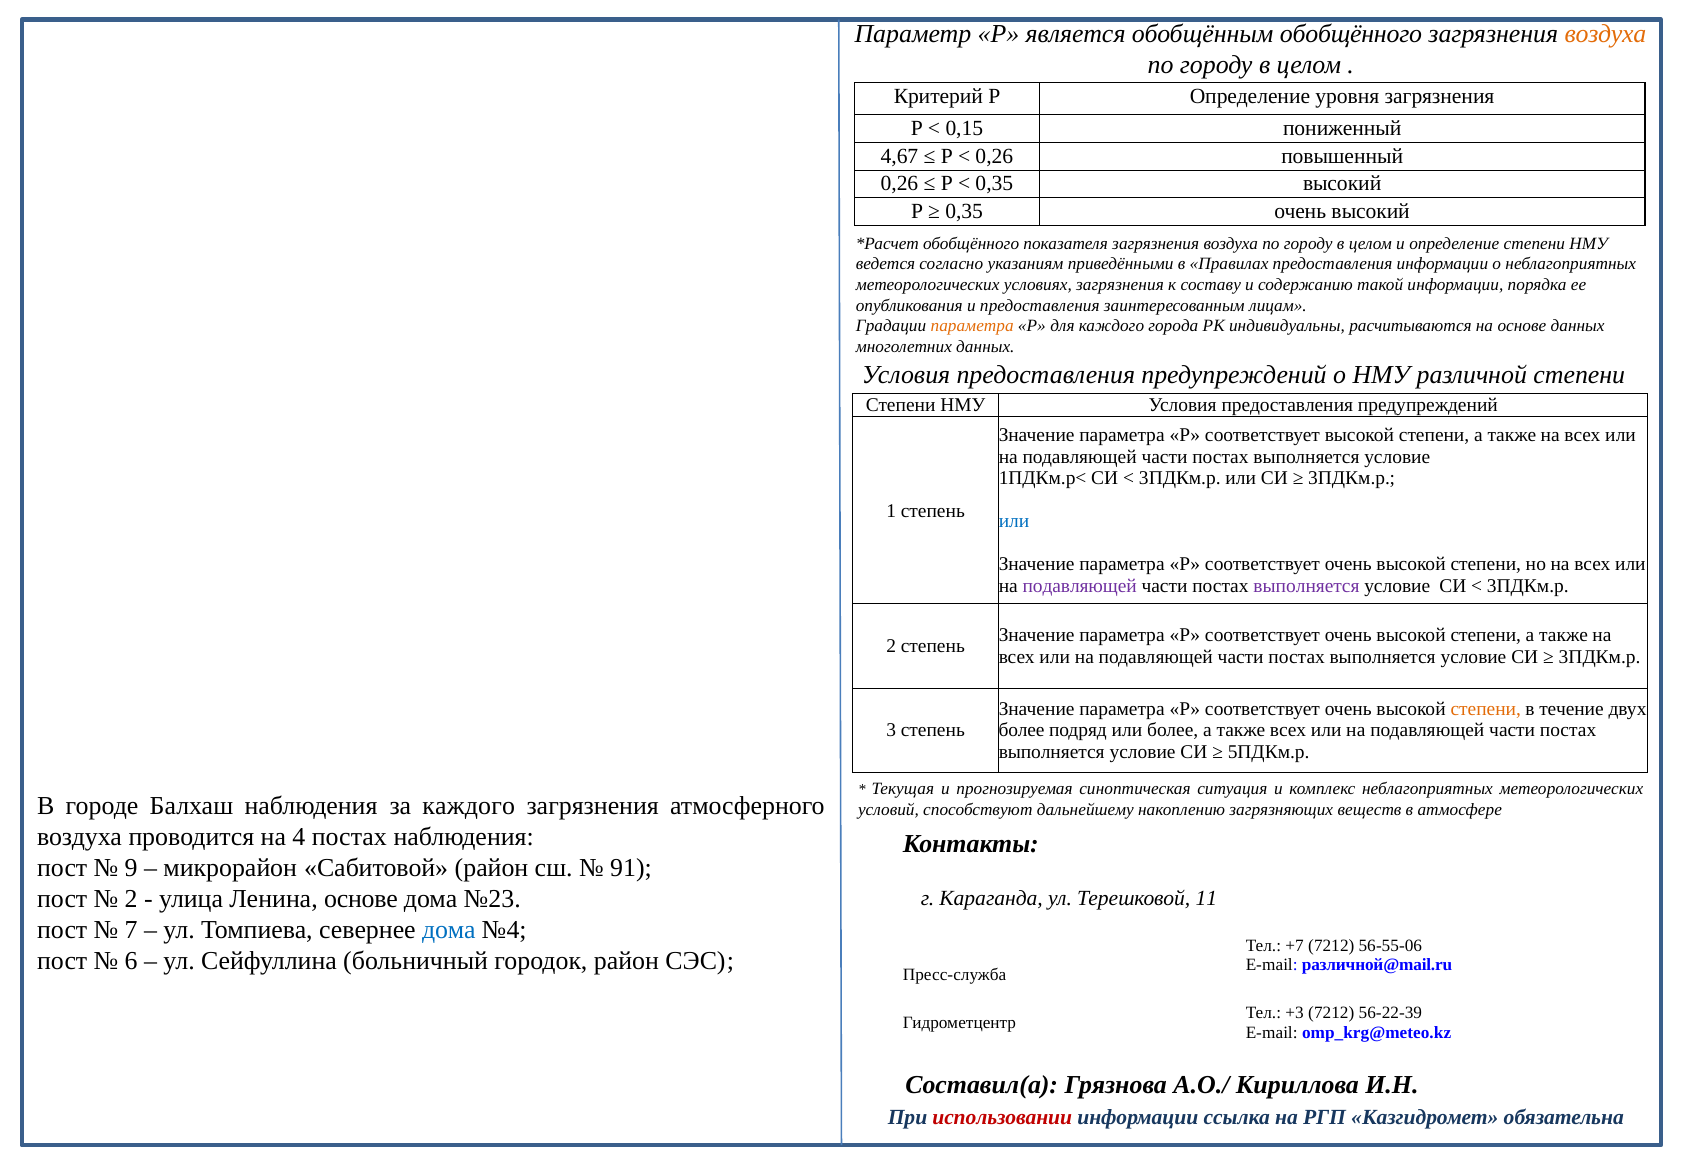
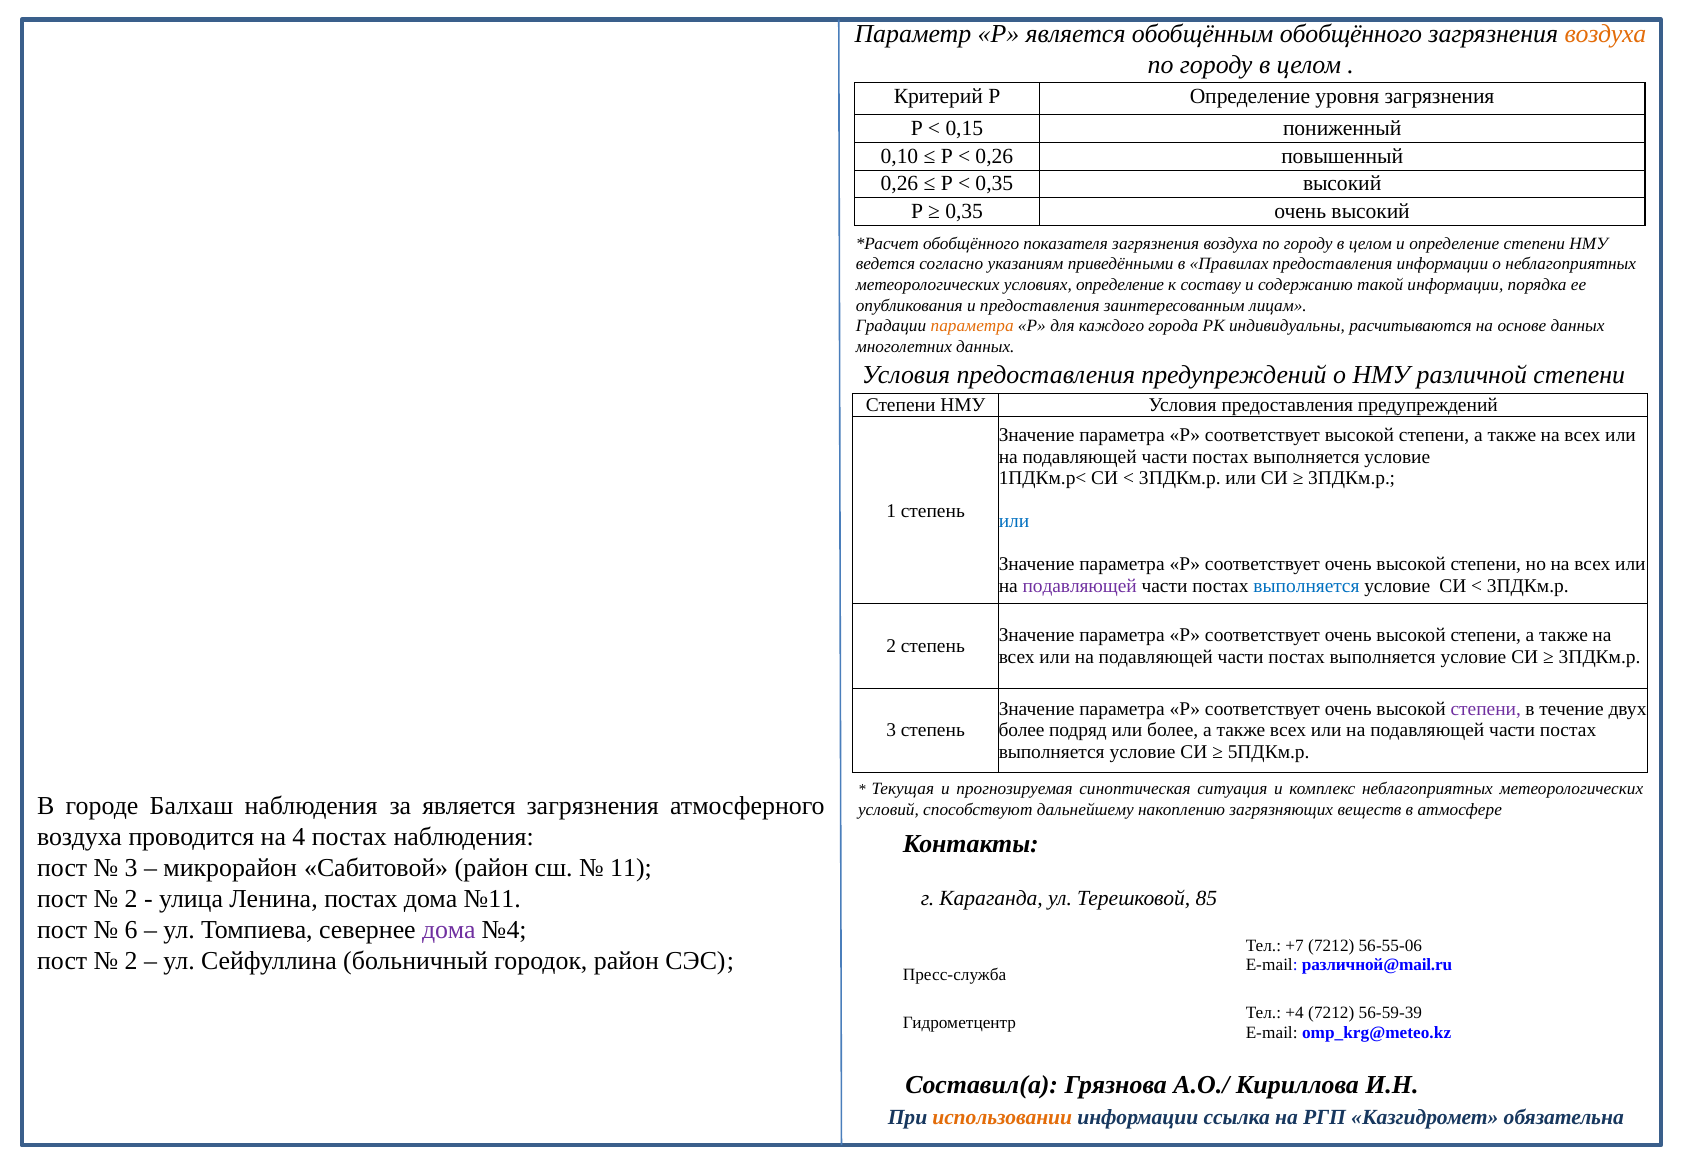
4,67: 4,67 -> 0,10 (900, 156)
условиях загрязнения: загрязнения -> определение (1120, 285)
выполняется colour: purple -> blue (1306, 586)
степени colour: orange -> purple (1486, 709)
за каждого: каждого -> является (469, 806)
9: 9 -> 3 (131, 868)
91: 91 -> 11 (631, 868)
Ленина основе: основе -> постах (361, 899)
№23: №23 -> №11 (492, 899)
11: 11 -> 85 (1206, 898)
7: 7 -> 6 (131, 930)
дома colour: blue -> purple (449, 930)
6: 6 -> 2 (131, 961)
+3: +3 -> +4 (1295, 1013)
56-22-39: 56-22-39 -> 56-59-39 (1390, 1013)
использовании colour: red -> orange (1002, 1117)
